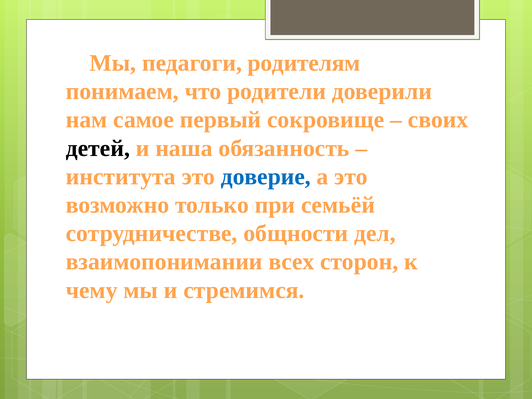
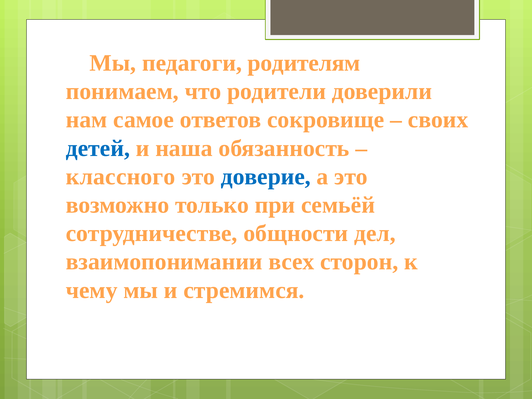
первый: первый -> ответов (221, 120)
детей colour: black -> blue (98, 148)
института: института -> классного (121, 177)
